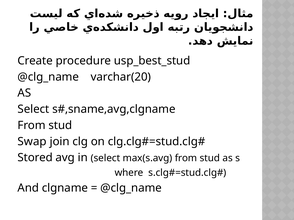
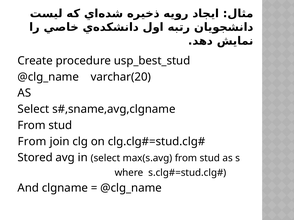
Swap: Swap -> From (32, 142)
